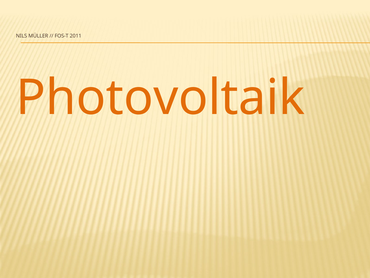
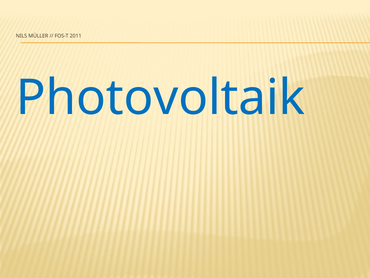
Photovoltaik colour: orange -> blue (161, 98)
